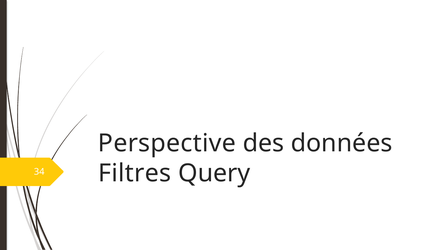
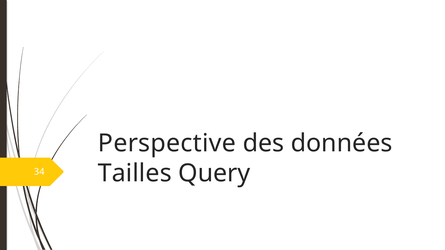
Filtres: Filtres -> Tailles (135, 173)
